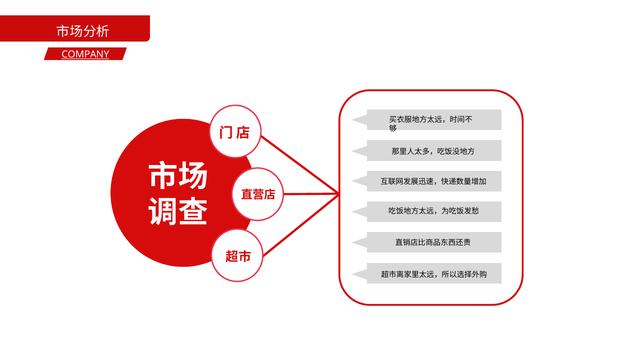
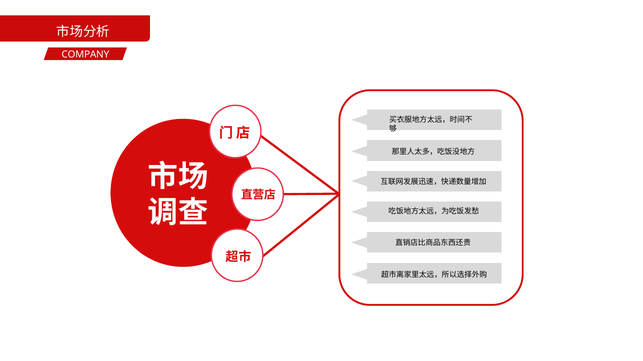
COMPANY underline: present -> none (85, 55)
